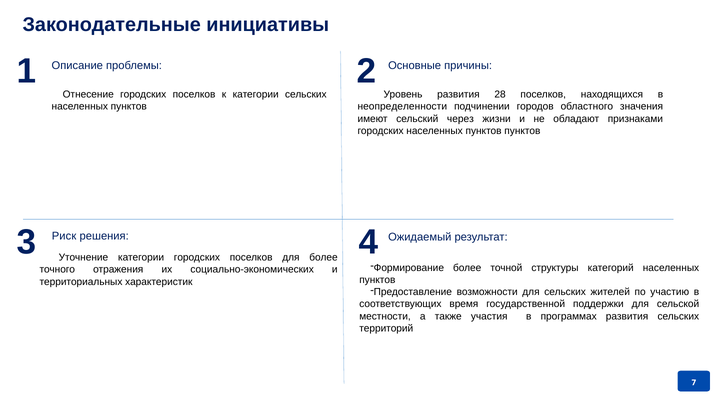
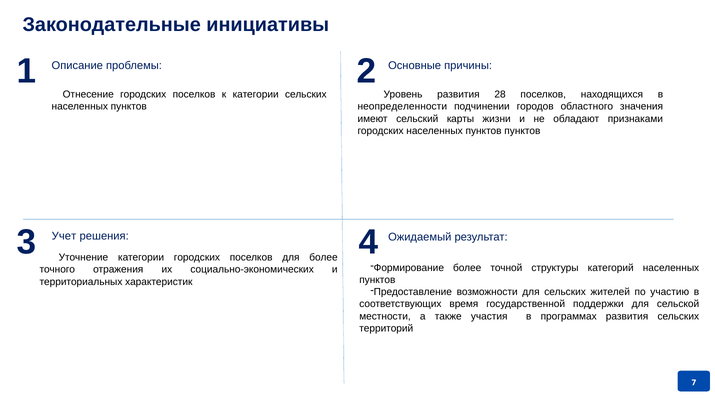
через: через -> карты (460, 119)
Риск: Риск -> Учет (64, 236)
